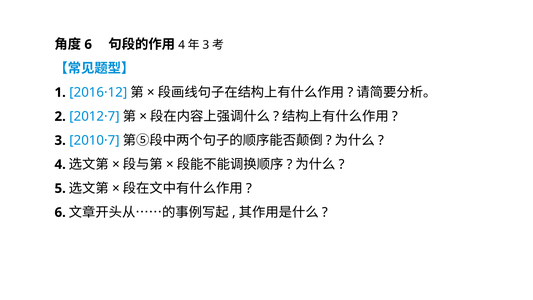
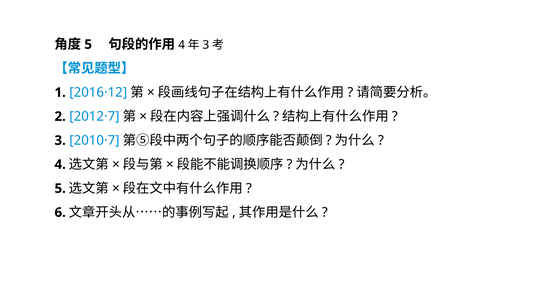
6: 6 -> 5 (88, 44)
